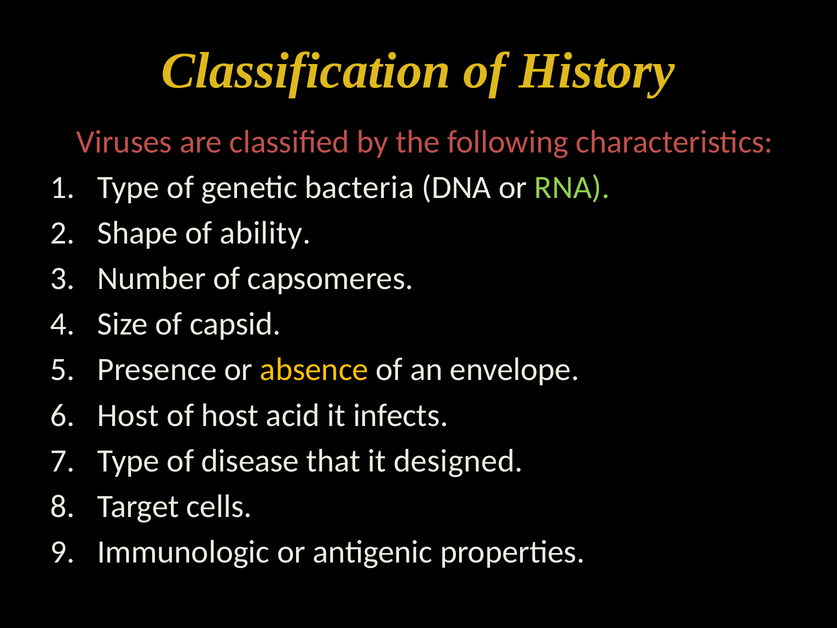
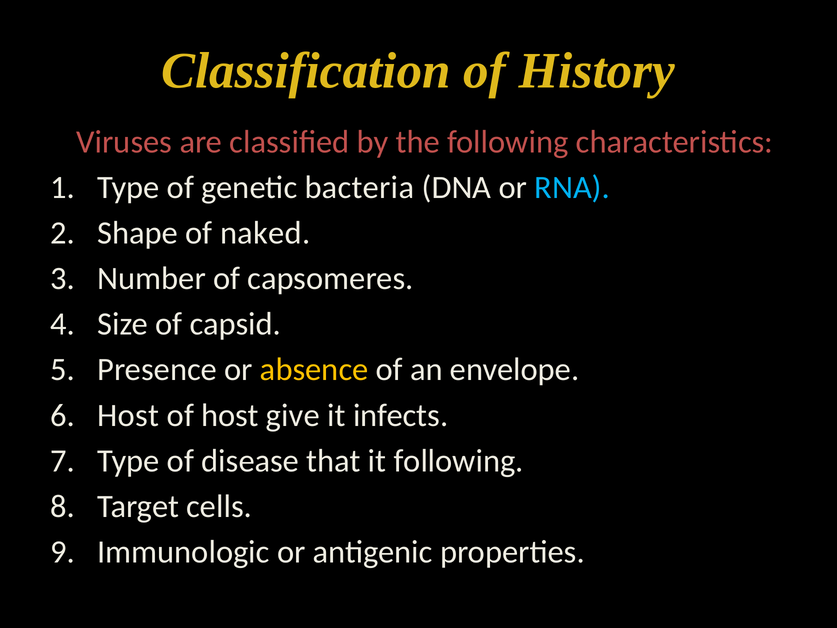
RNA colour: light green -> light blue (572, 188)
ability: ability -> naked (265, 233)
acid: acid -> give (293, 415)
it designed: designed -> following (459, 461)
